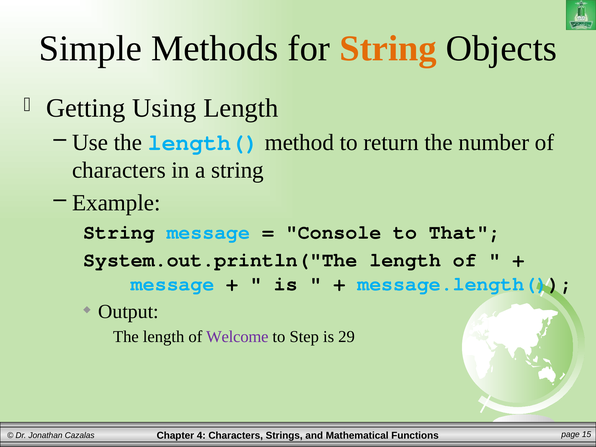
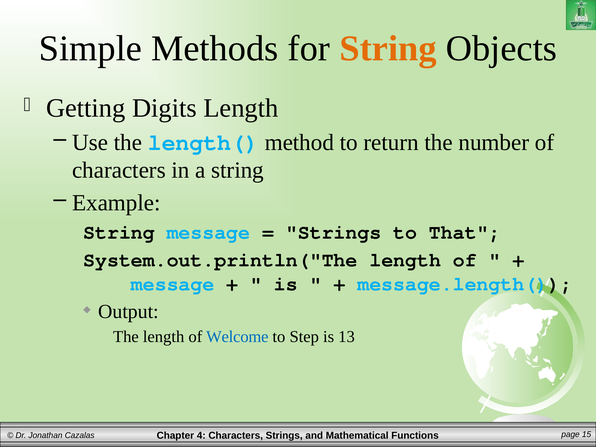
Using: Using -> Digits (164, 108)
Console: Console -> Strings (334, 232)
Welcome colour: purple -> blue (237, 337)
29: 29 -> 13 (347, 337)
